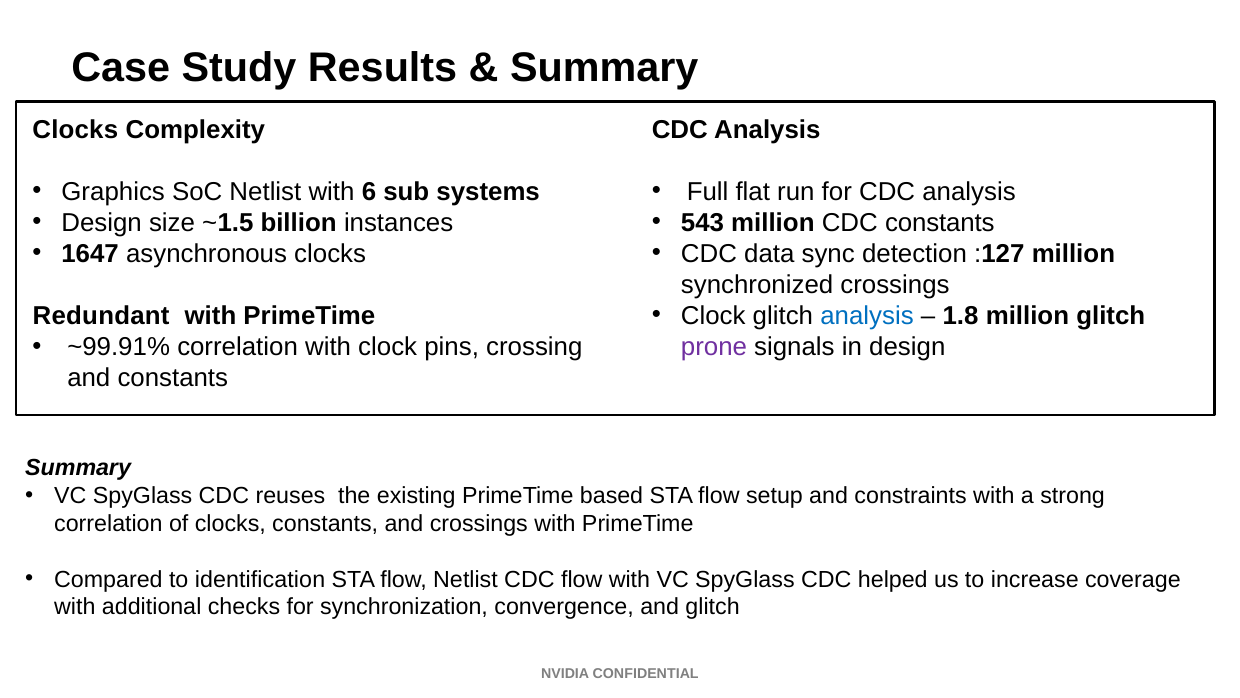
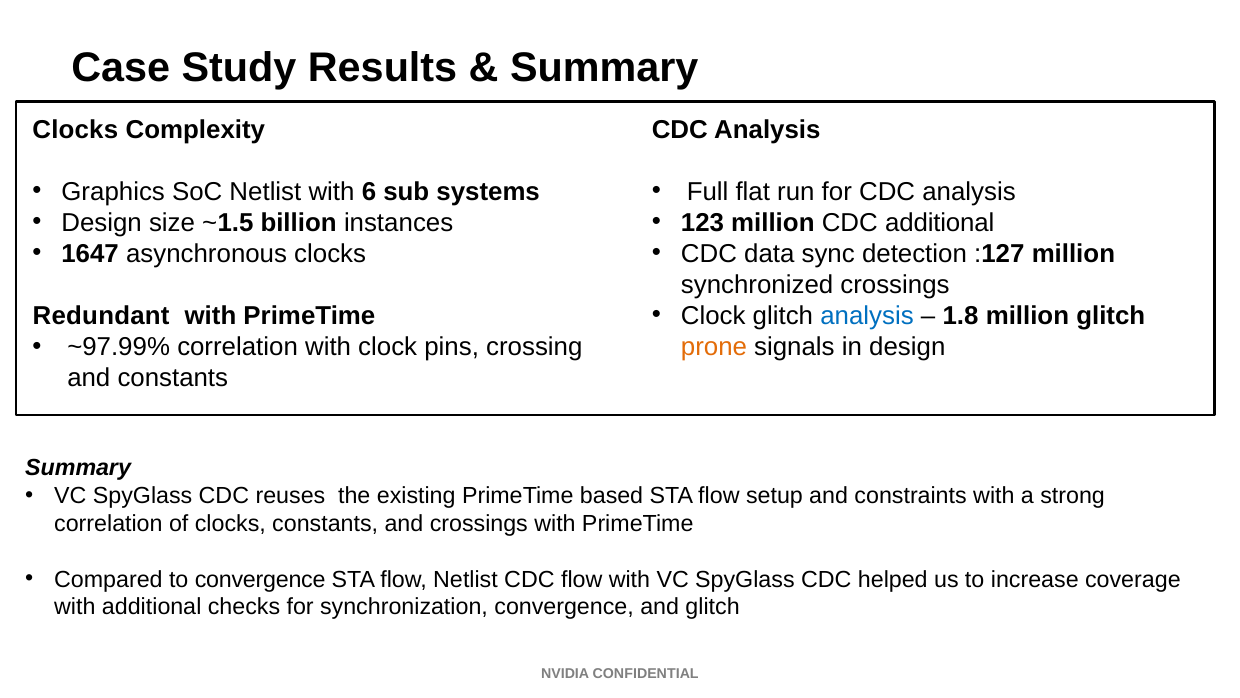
543: 543 -> 123 (702, 223)
CDC constants: constants -> additional (940, 223)
~99.91%: ~99.91% -> ~97.99% (119, 347)
prone colour: purple -> orange (714, 347)
to identification: identification -> convergence (260, 579)
